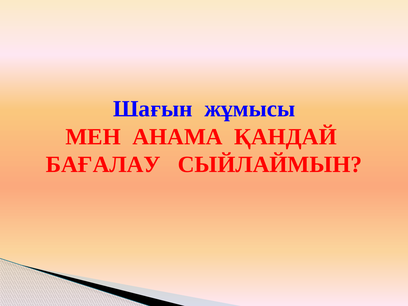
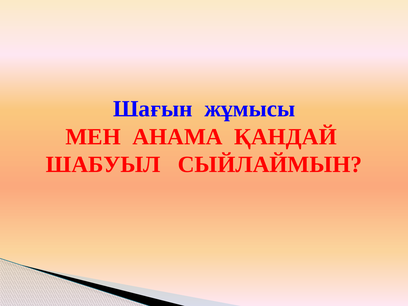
БАҒАЛАУ: БАҒАЛАУ -> ШАБУЫЛ (103, 165)
